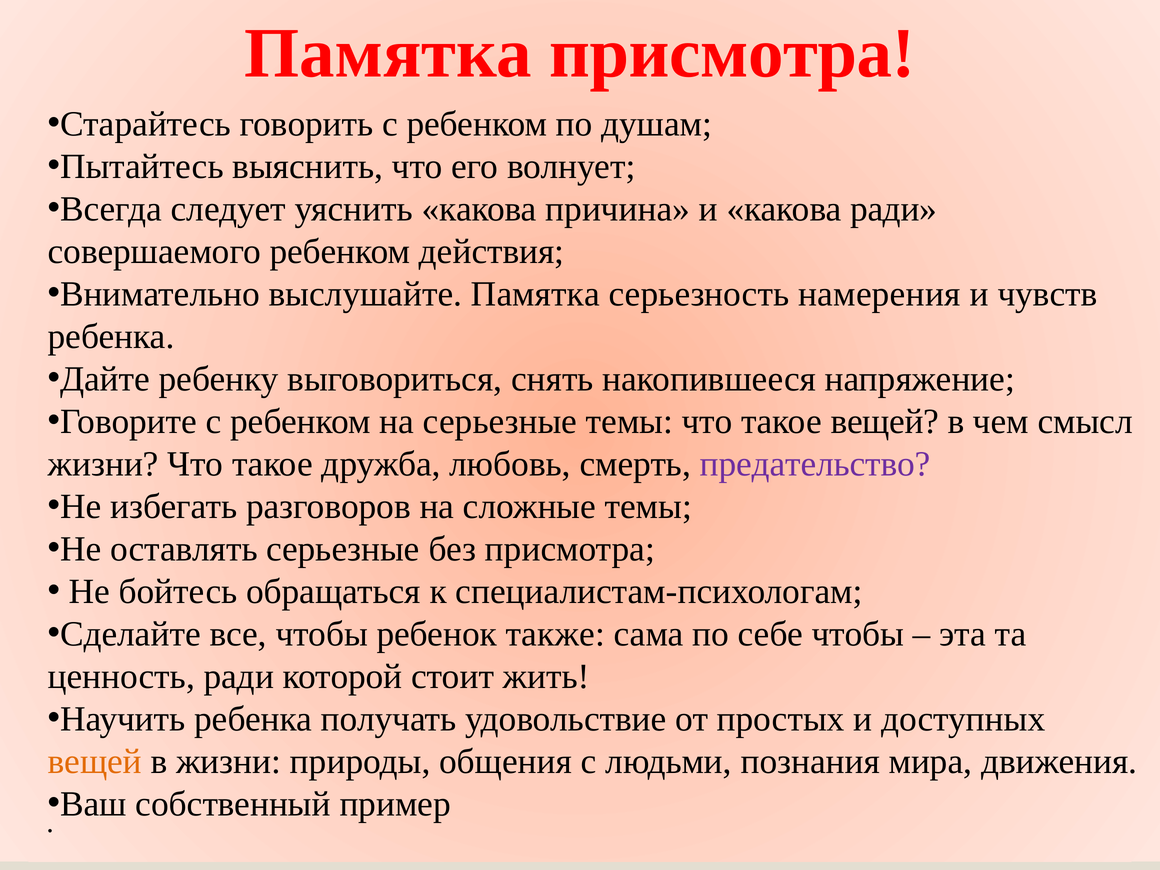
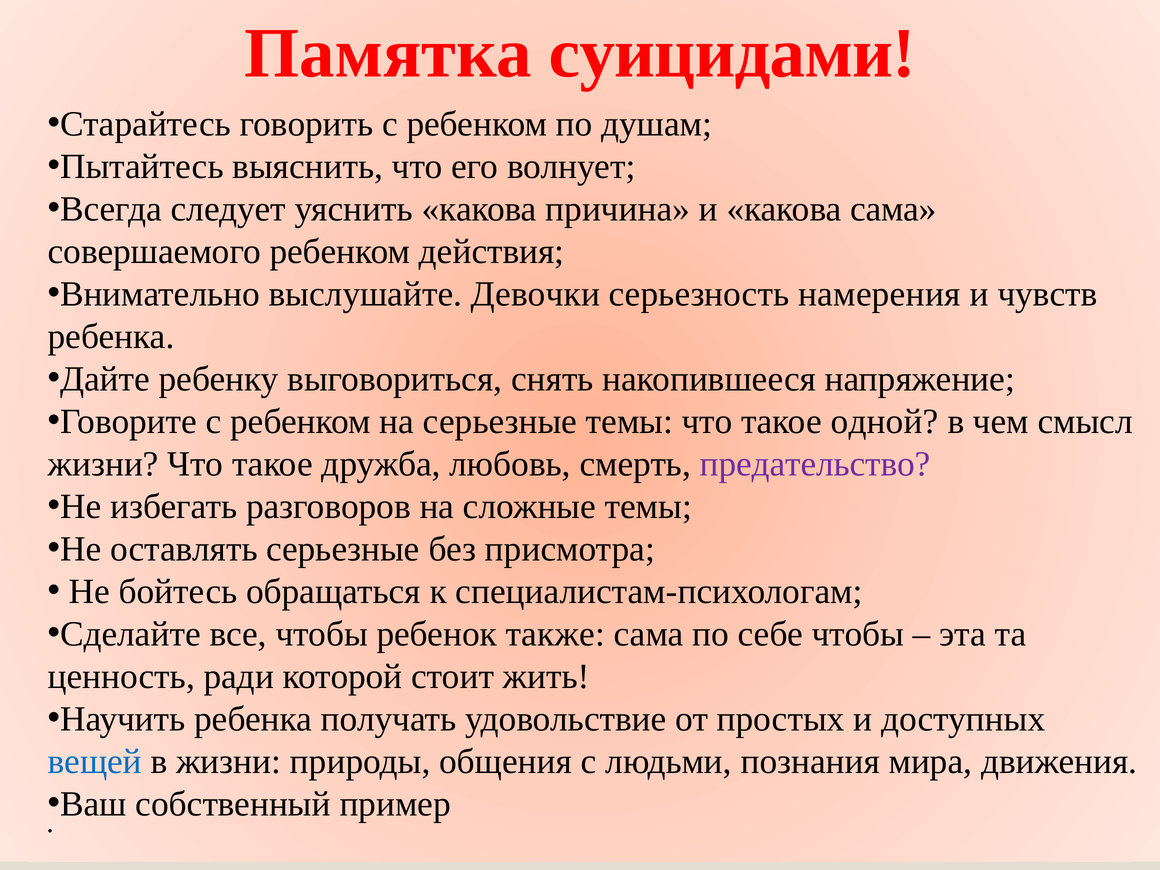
Памятка присмотра: присмотра -> суицидами (732, 53)
какова ради: ради -> сама (893, 209)
выслушайте Памятка: Памятка -> Девочки (535, 294)
такое вещей: вещей -> одной (885, 422)
вещей colour: orange -> blue (95, 762)
